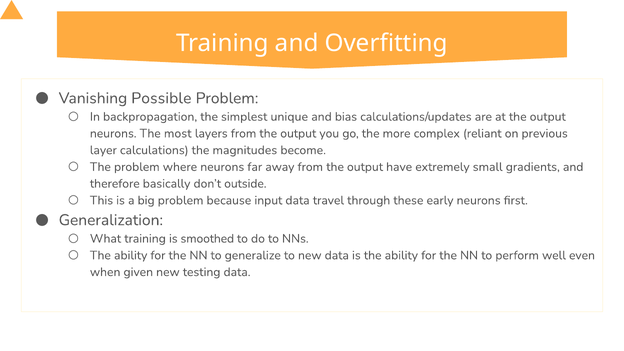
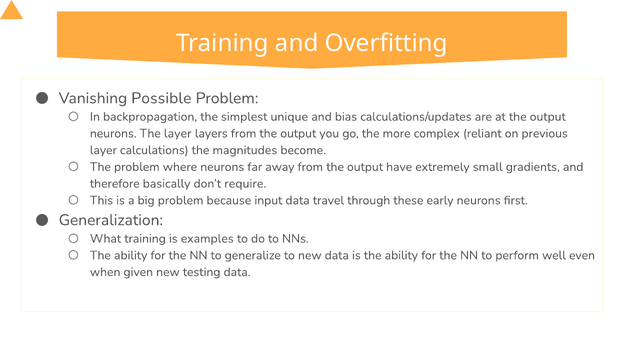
The most: most -> layer (178, 133)
outside: outside -> require (245, 184)
smoothed: smoothed -> examples (207, 239)
